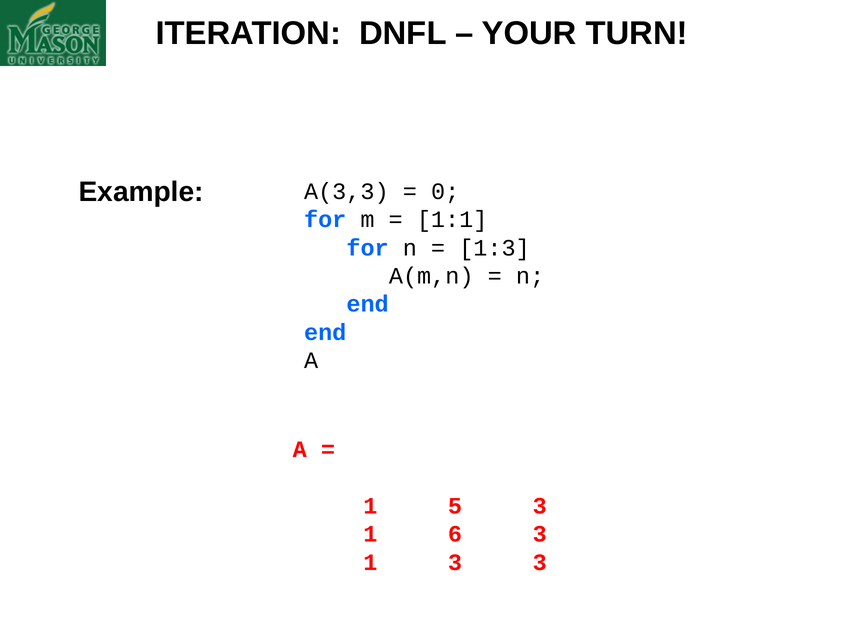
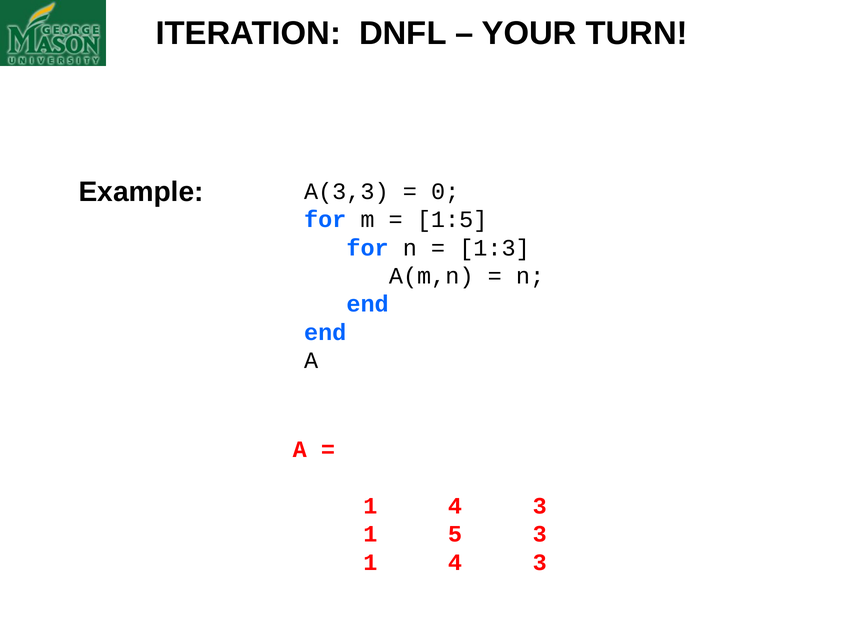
1:1: 1:1 -> 1:5 (452, 220)
5: 5 -> 4 (455, 506)
6: 6 -> 5 (455, 534)
3: 3 -> 4 (455, 562)
